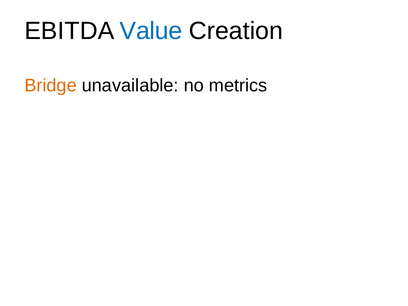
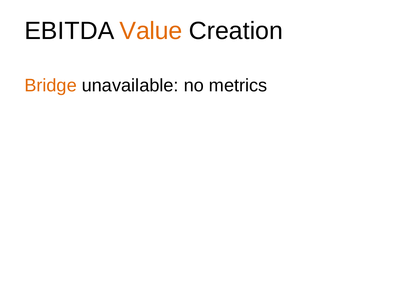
Value colour: blue -> orange (151, 31)
